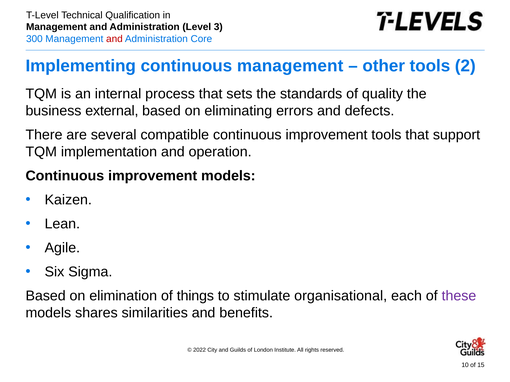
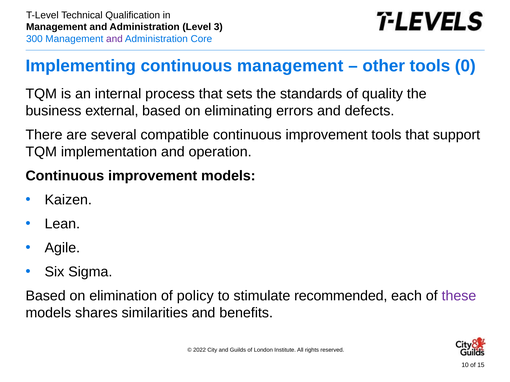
and colour: red -> purple (114, 39)
2: 2 -> 0 (465, 66)
things: things -> policy (195, 296)
organisational: organisational -> recommended (341, 296)
